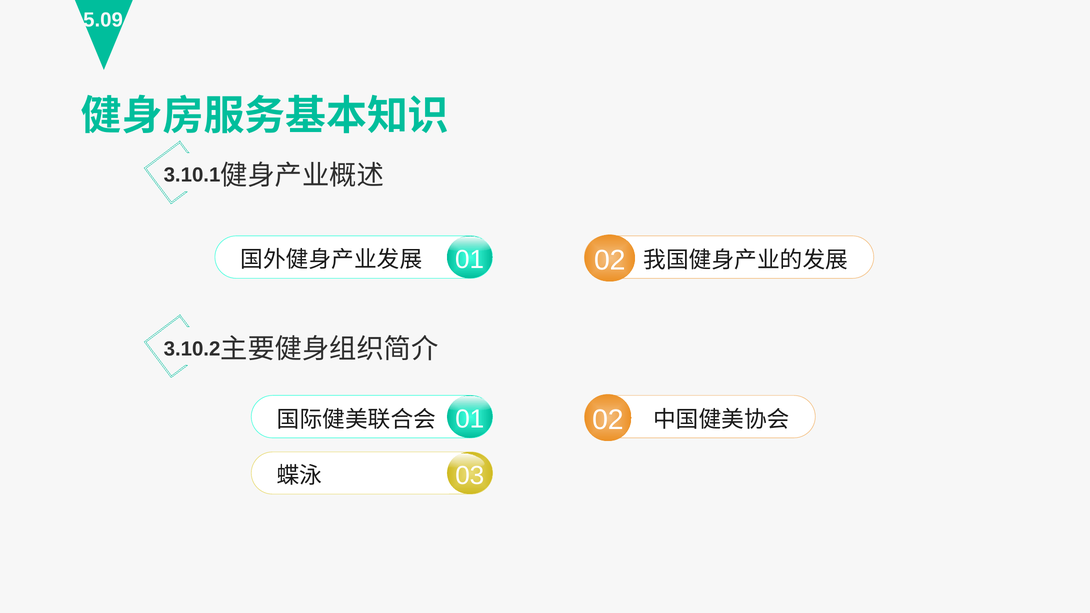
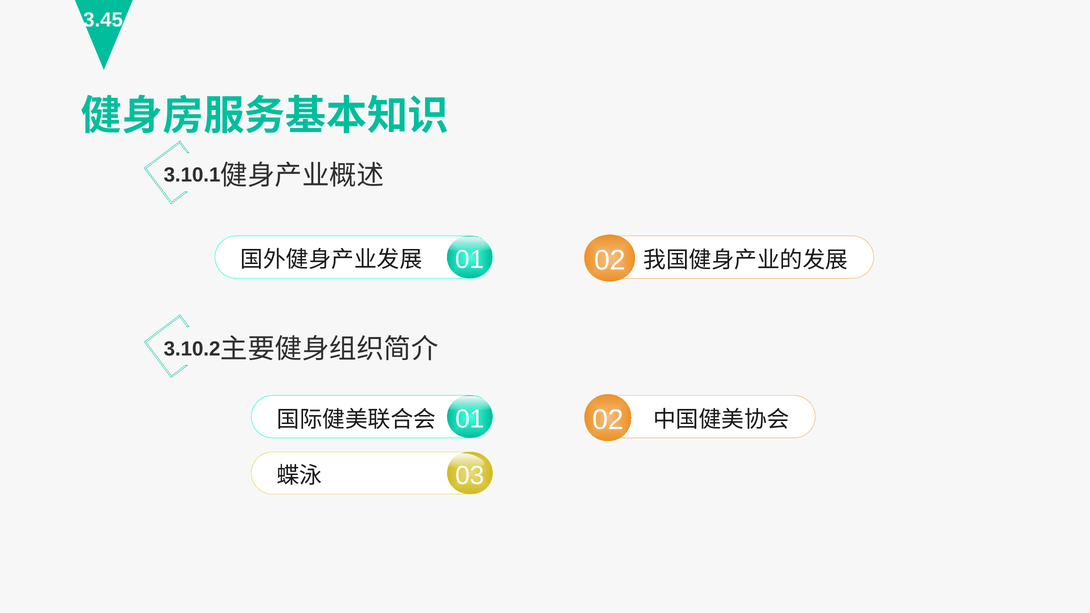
5.09: 5.09 -> 3.45 (103, 20)
